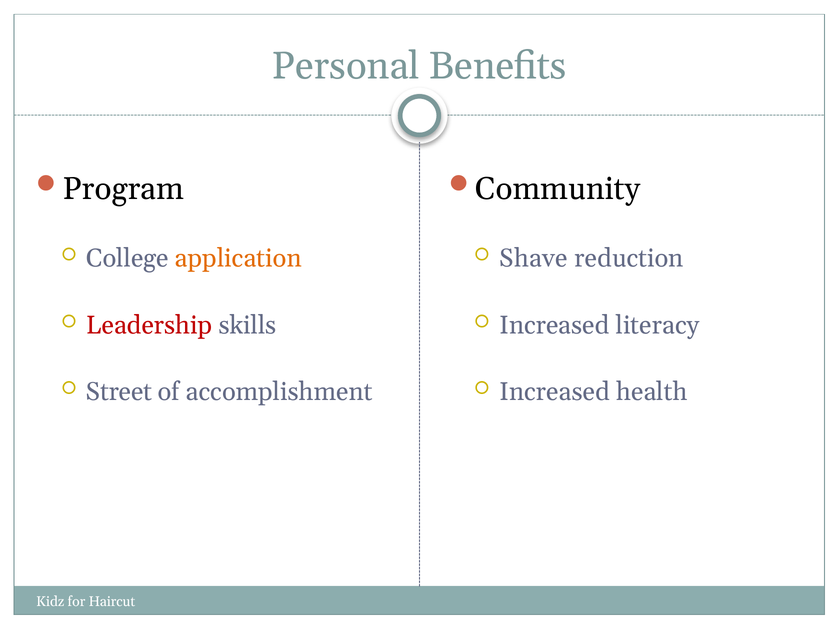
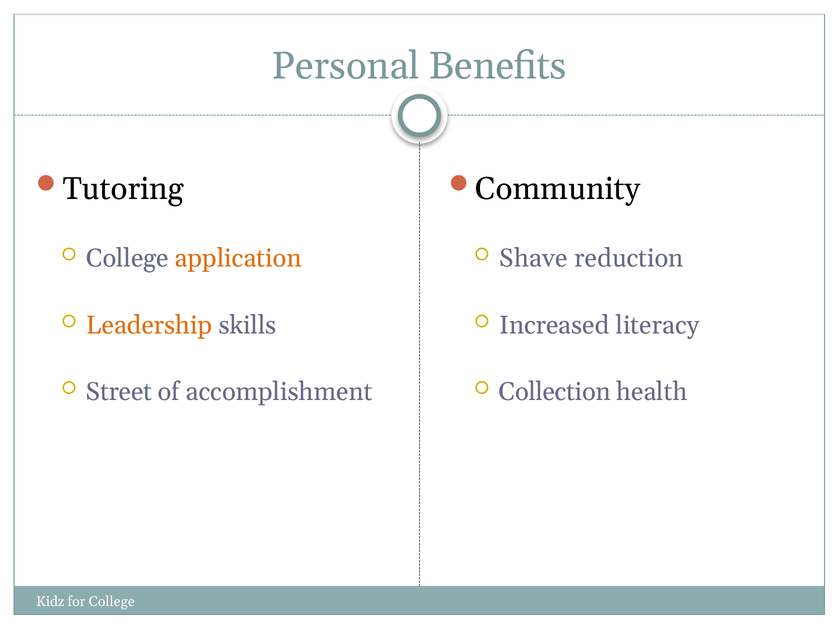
Program: Program -> Tutoring (123, 189)
Leadership colour: red -> orange (149, 325)
Increased: Increased -> Collection (555, 392)
for Haircut: Haircut -> College (112, 602)
